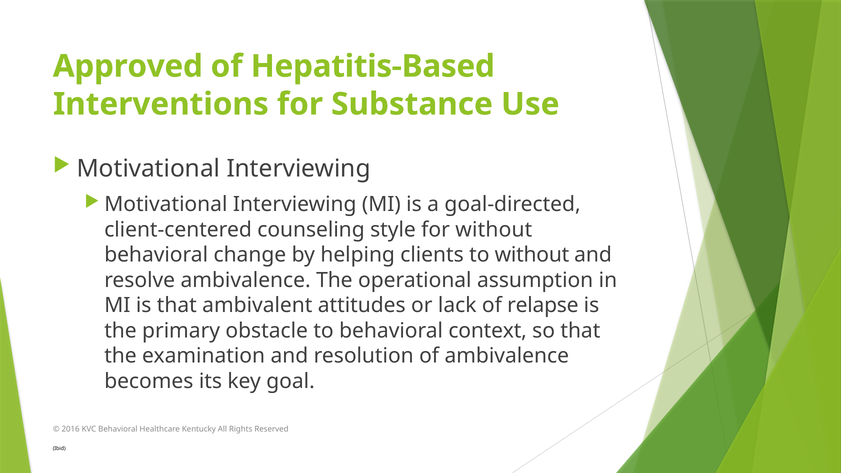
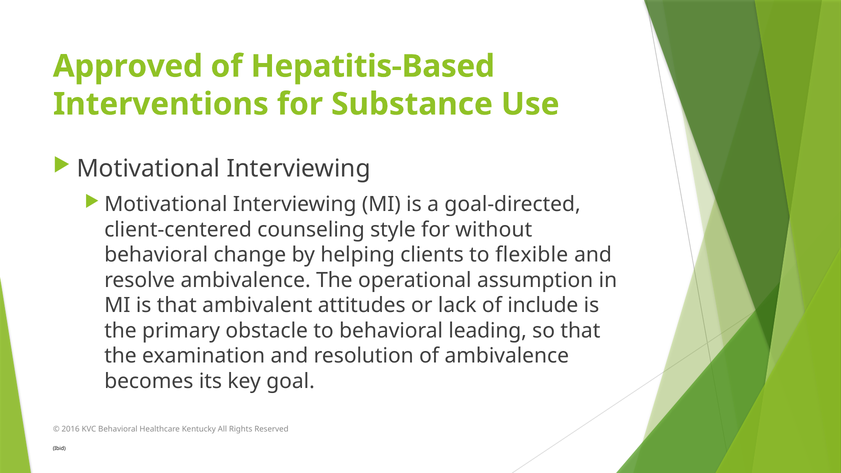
to without: without -> flexible (532, 255)
relapse: relapse -> include (543, 305)
context: context -> leading (488, 331)
